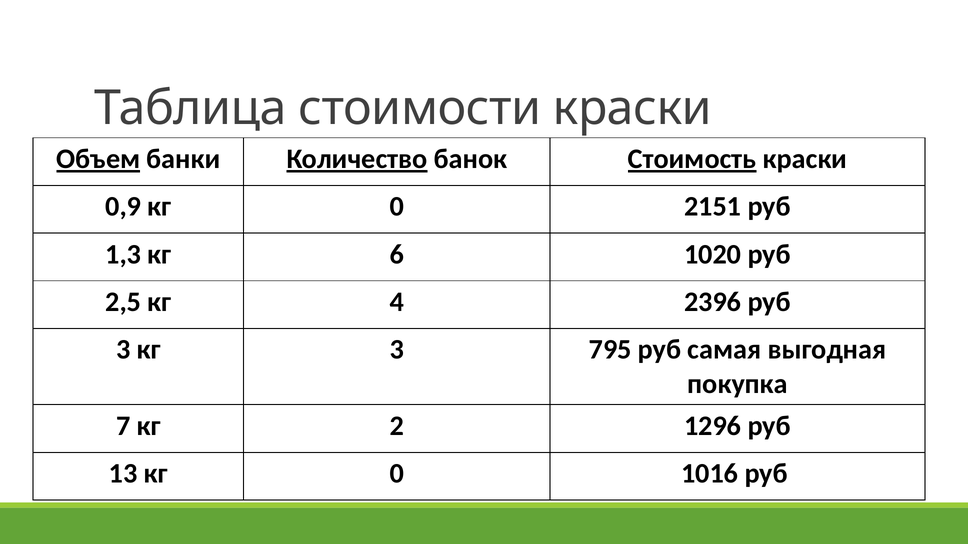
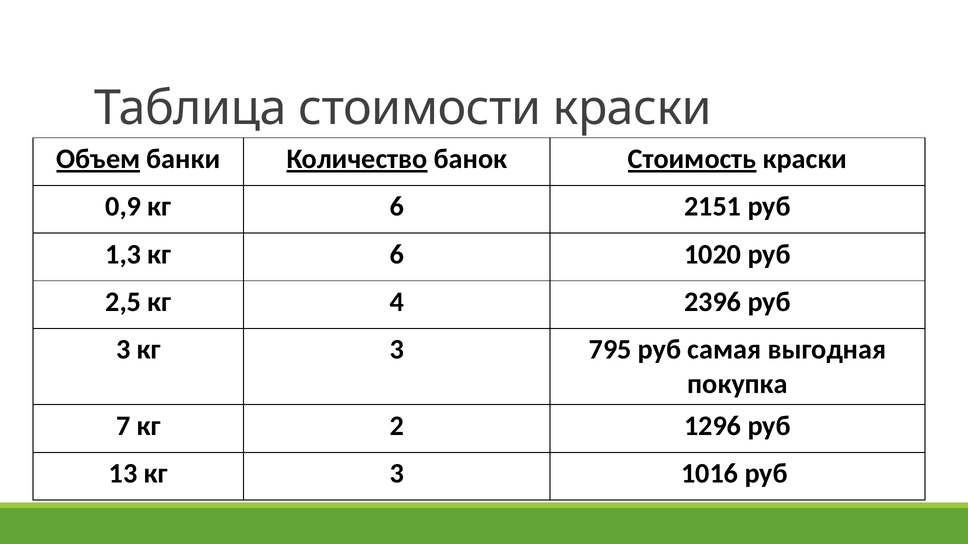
0,9 кг 0: 0 -> 6 (397, 207)
13 кг 0: 0 -> 3 (397, 474)
